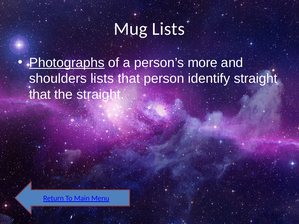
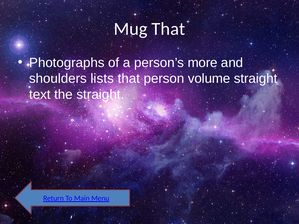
Mug Lists: Lists -> That (168, 29)
Photographs underline: present -> none (67, 63)
identify: identify -> volume (209, 79)
that: that -> text (40, 95)
